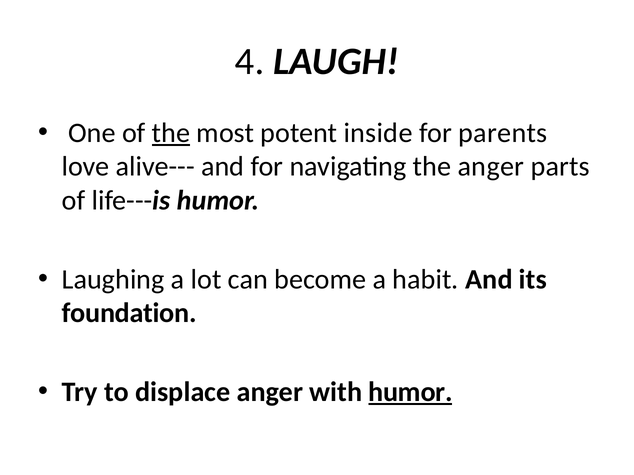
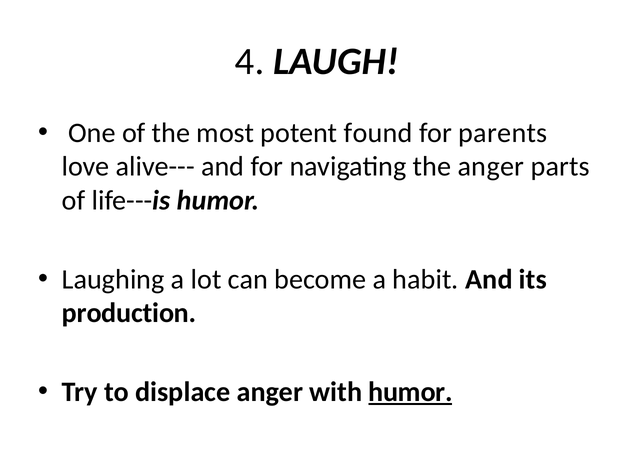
the underline: present -> none (171, 133)
inside: inside -> found (378, 133)
foundation: foundation -> production (129, 313)
